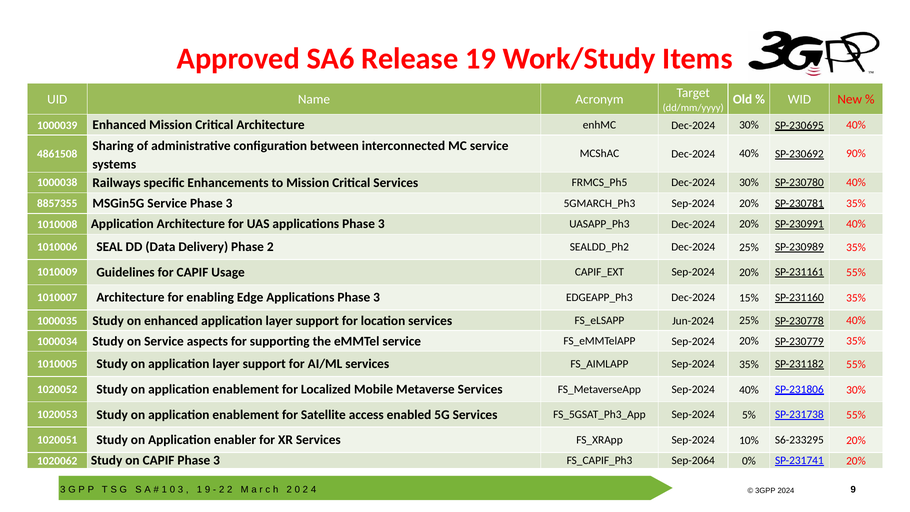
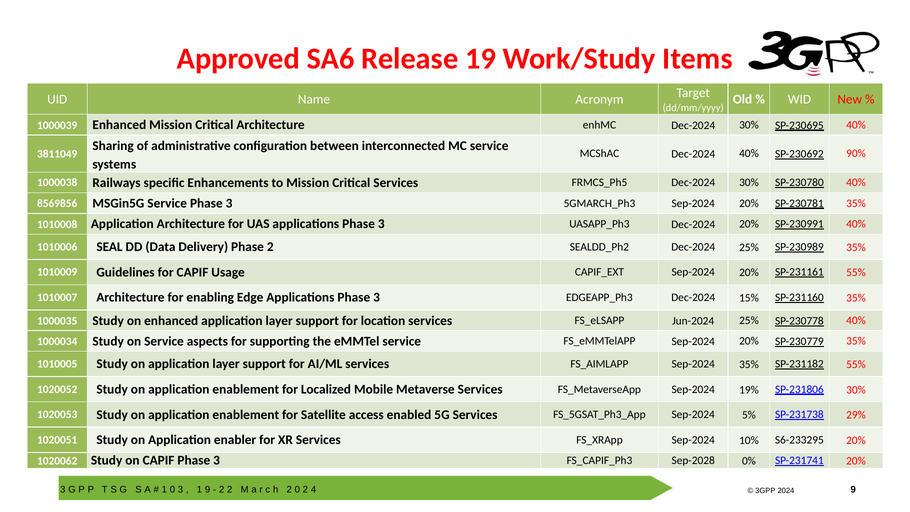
4861508: 4861508 -> 3811049 (57, 154)
8857355: 8857355 -> 8569856 (57, 203)
Sep-2024 40%: 40% -> 19% (749, 390)
SP-231738 55%: 55% -> 29% (856, 415)
Sep-2064: Sep-2064 -> Sep-2028 (693, 460)
